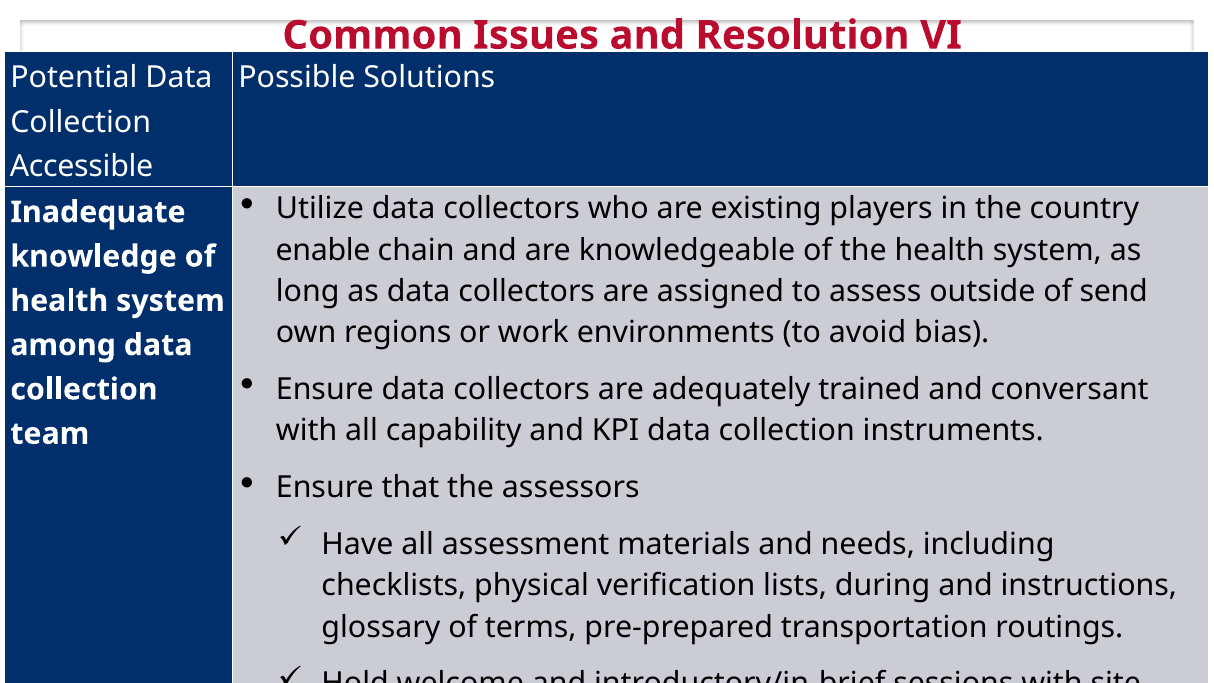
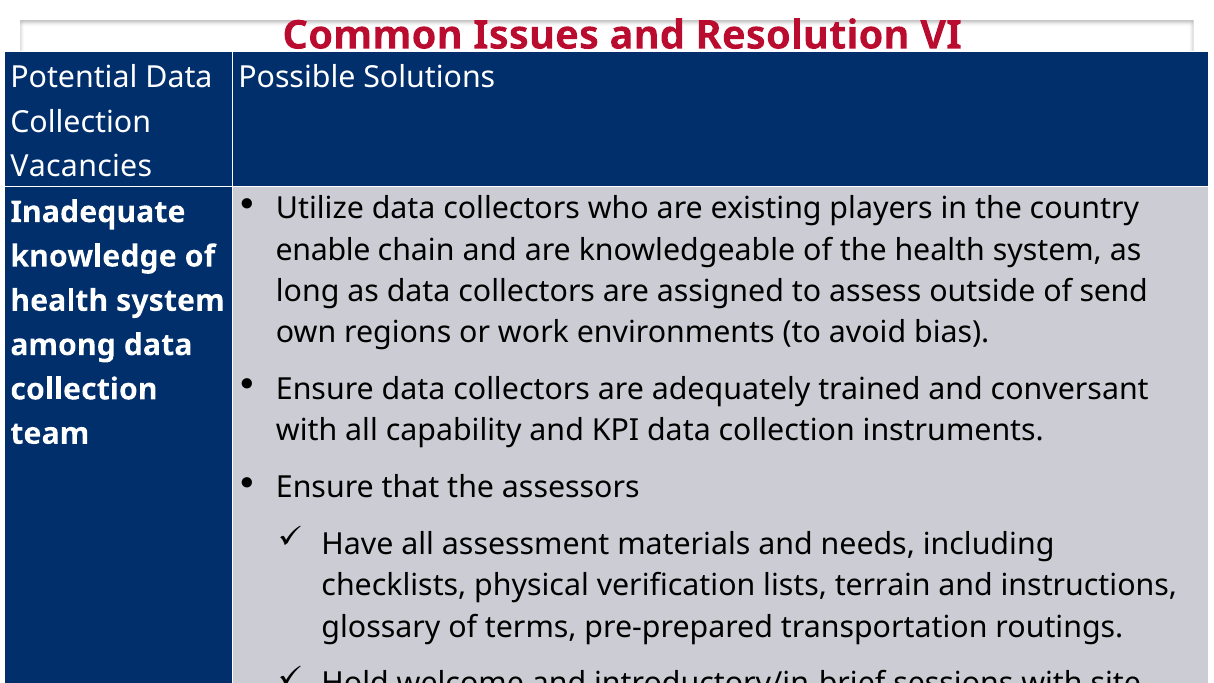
Accessible: Accessible -> Vacancies (81, 166)
during: during -> terrain (883, 586)
